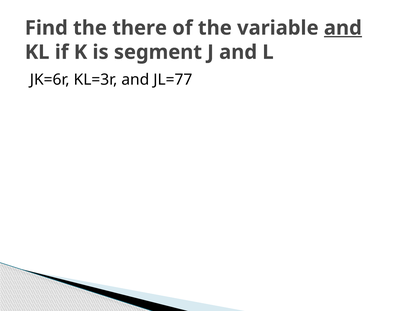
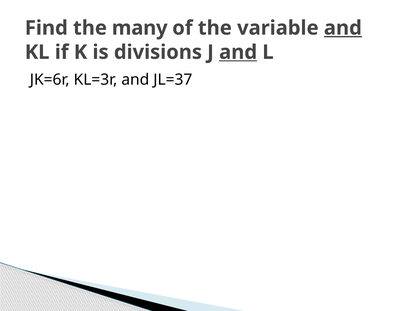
there: there -> many (140, 28)
segment: segment -> divisions (158, 52)
and underline: none -> present (238, 52)
JL=77: JL=77 -> JL=37 (173, 80)
